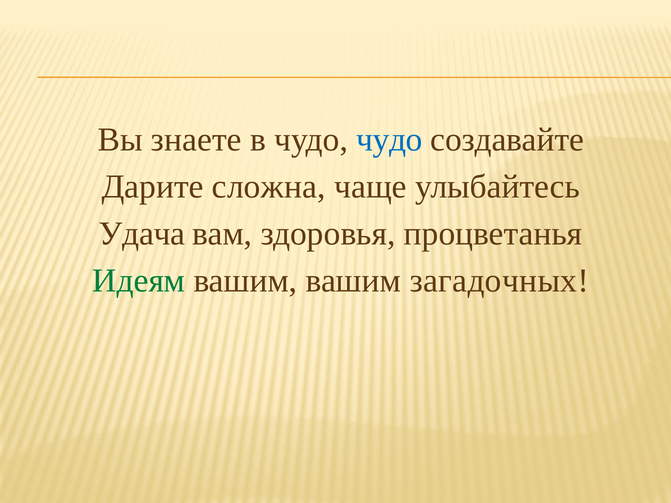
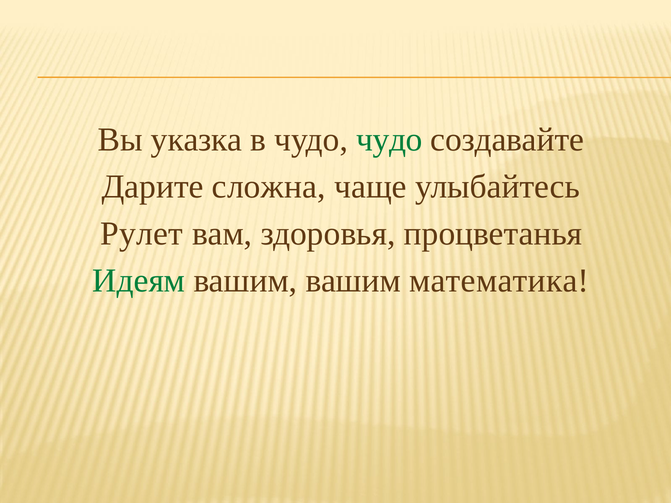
знаете: знаете -> указка (197, 140)
чудо colour: blue -> green (389, 140)
Удача: Удача -> Рулет (142, 234)
загадочных: загадочных -> математика (499, 281)
